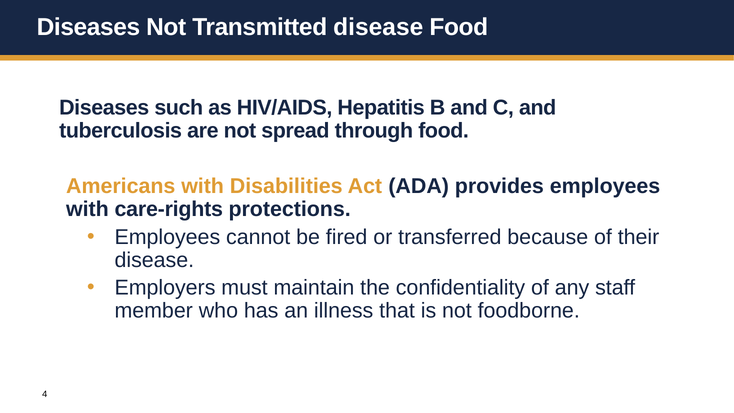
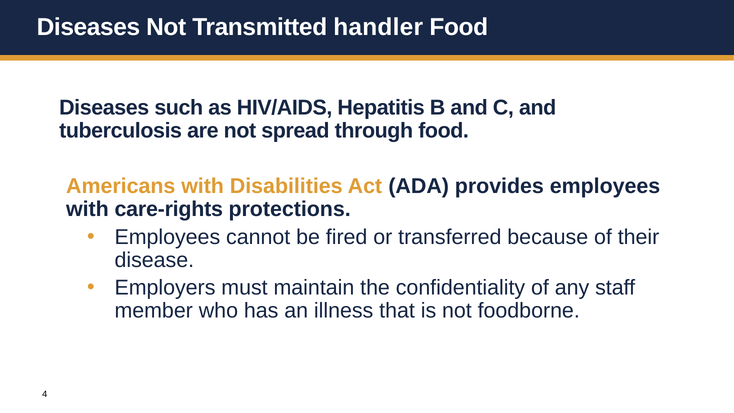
Transmitted disease: disease -> handler (378, 27)
